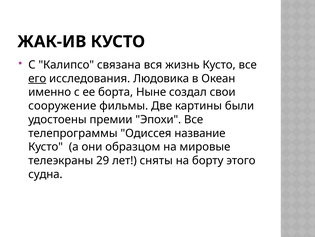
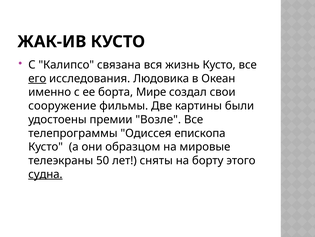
Ныне: Ныне -> Мире (151, 92)
Эпохи: Эпохи -> Возле (158, 119)
название: название -> епископа (200, 133)
29: 29 -> 50 (103, 160)
судна underline: none -> present (45, 174)
